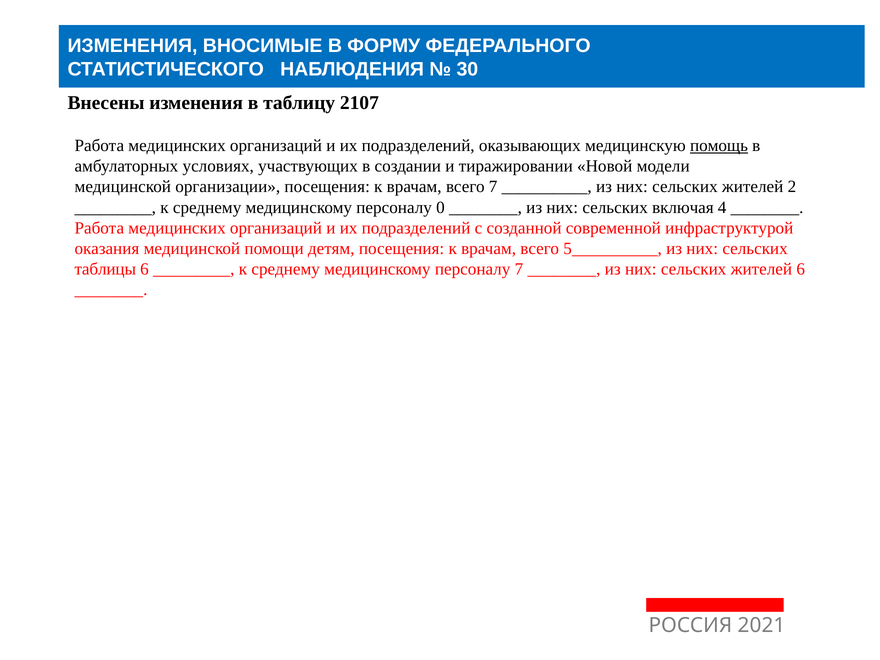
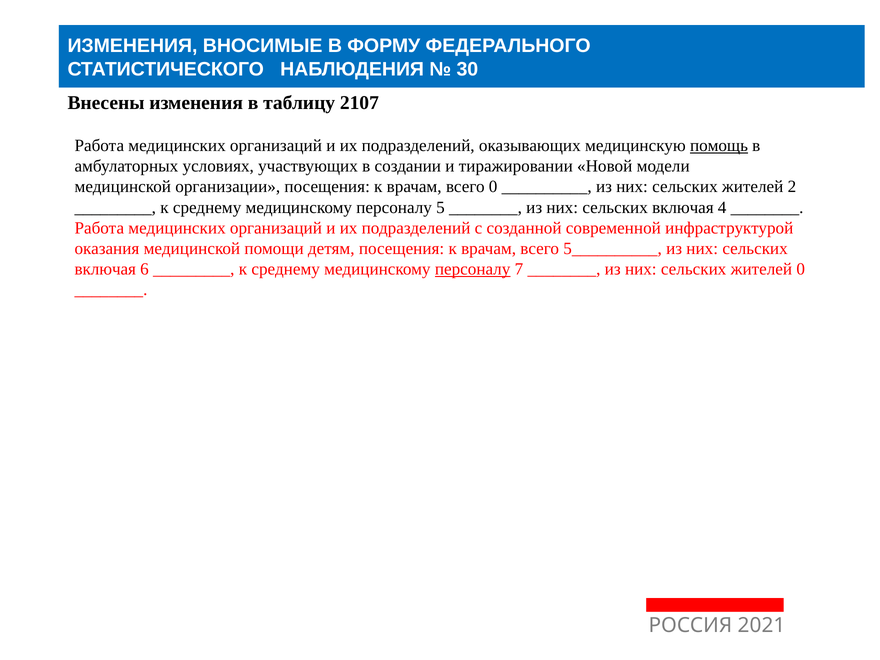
всего 7: 7 -> 0 (493, 187)
0: 0 -> 5 (440, 207)
таблицы: таблицы -> включая (105, 269)
персоналу underline: none -> present (473, 269)
жителей 6: 6 -> 0 (801, 269)
